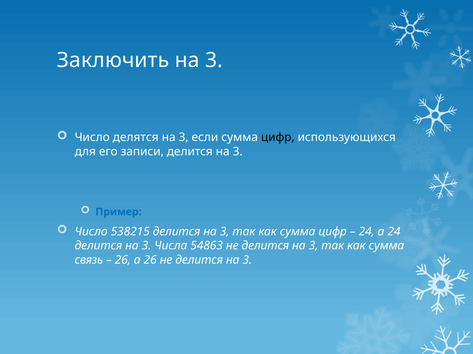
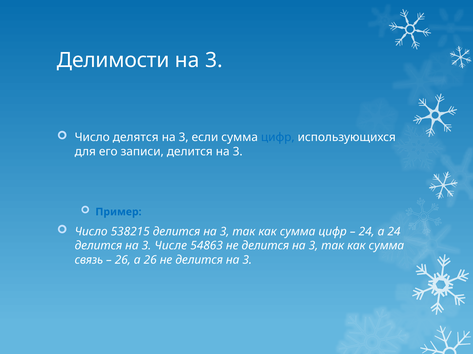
Заключить: Заключить -> Делимости (113, 60)
цифр colour: black -> blue (278, 138)
Числа: Числа -> Числе (171, 246)
